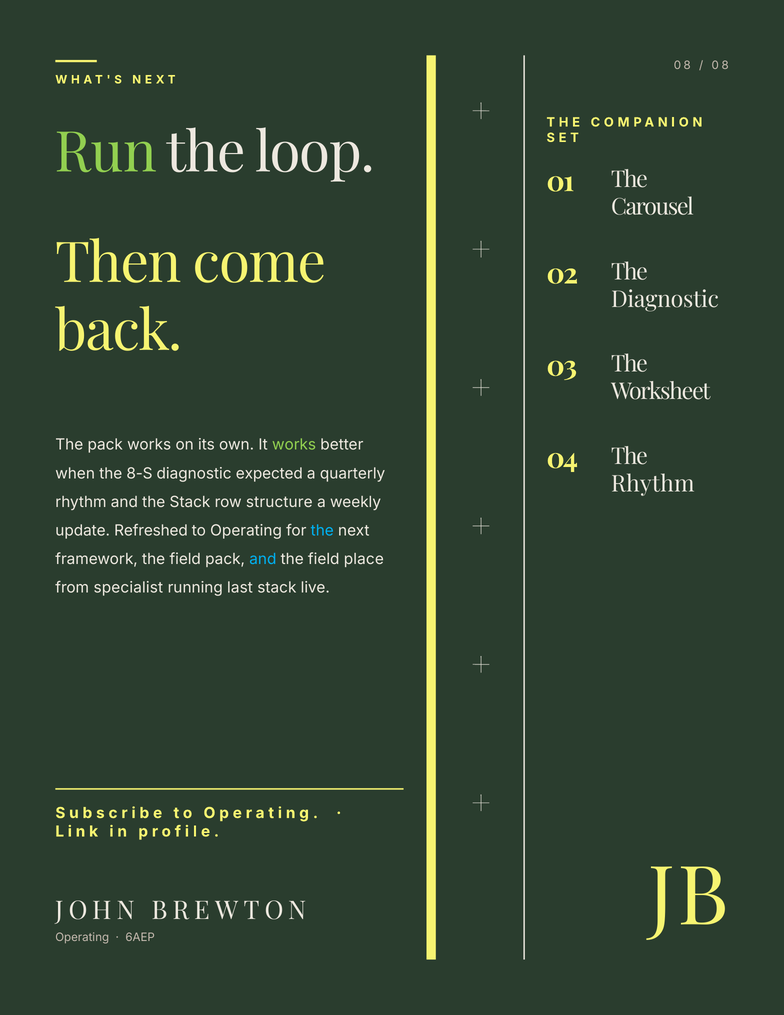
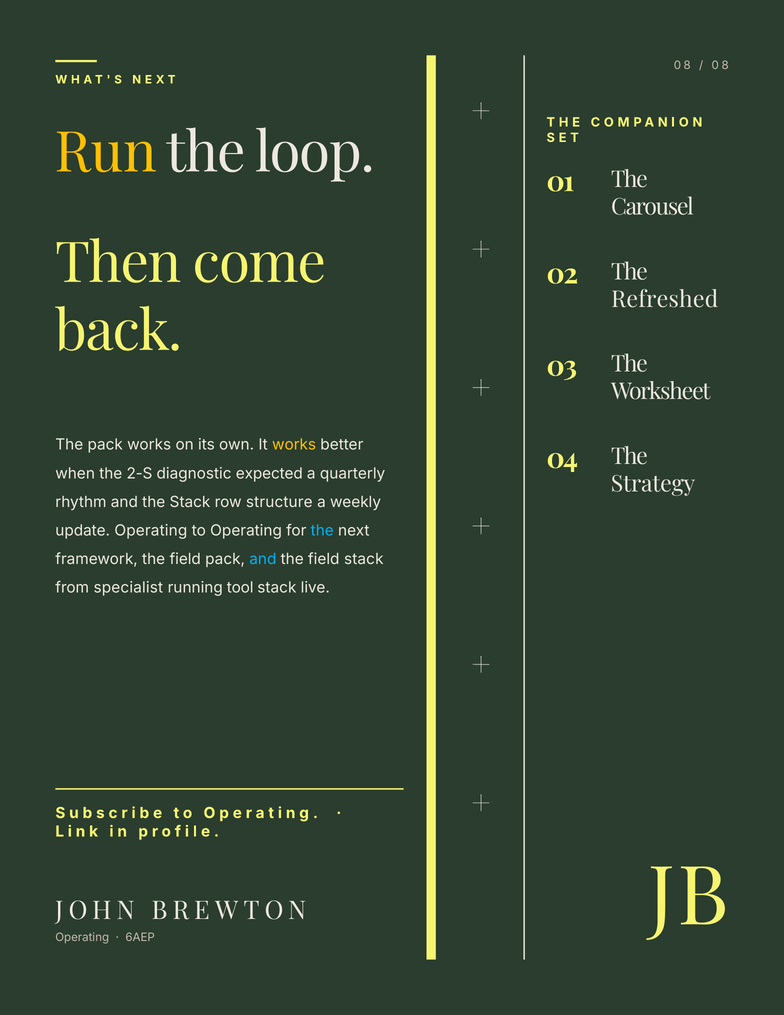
Run colour: light green -> yellow (106, 153)
Diagnostic: Diagnostic -> Refreshed (665, 299)
works colour: light green -> yellow (294, 445)
8-S: 8-S -> 2-S (139, 473)
Rhythm: Rhythm -> Strategy (653, 484)
update Refreshed: Refreshed -> Operating (151, 530)
field place: place -> stack (364, 559)
last: last -> tool (240, 588)
